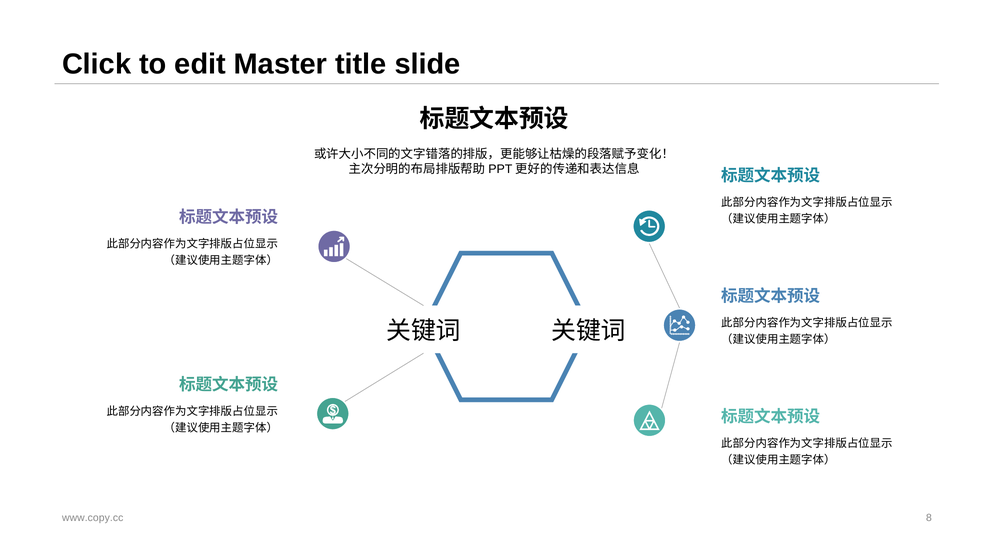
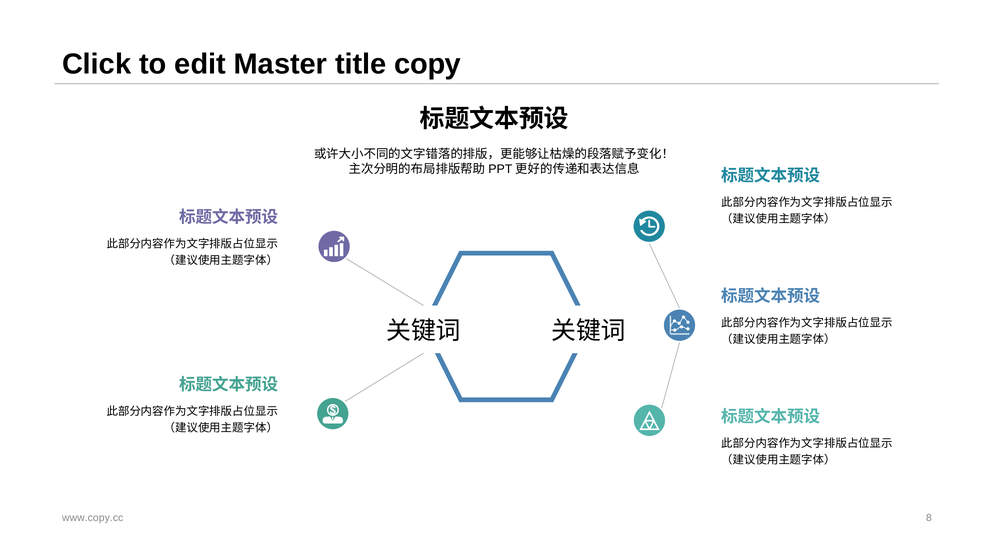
slide: slide -> copy (428, 64)
